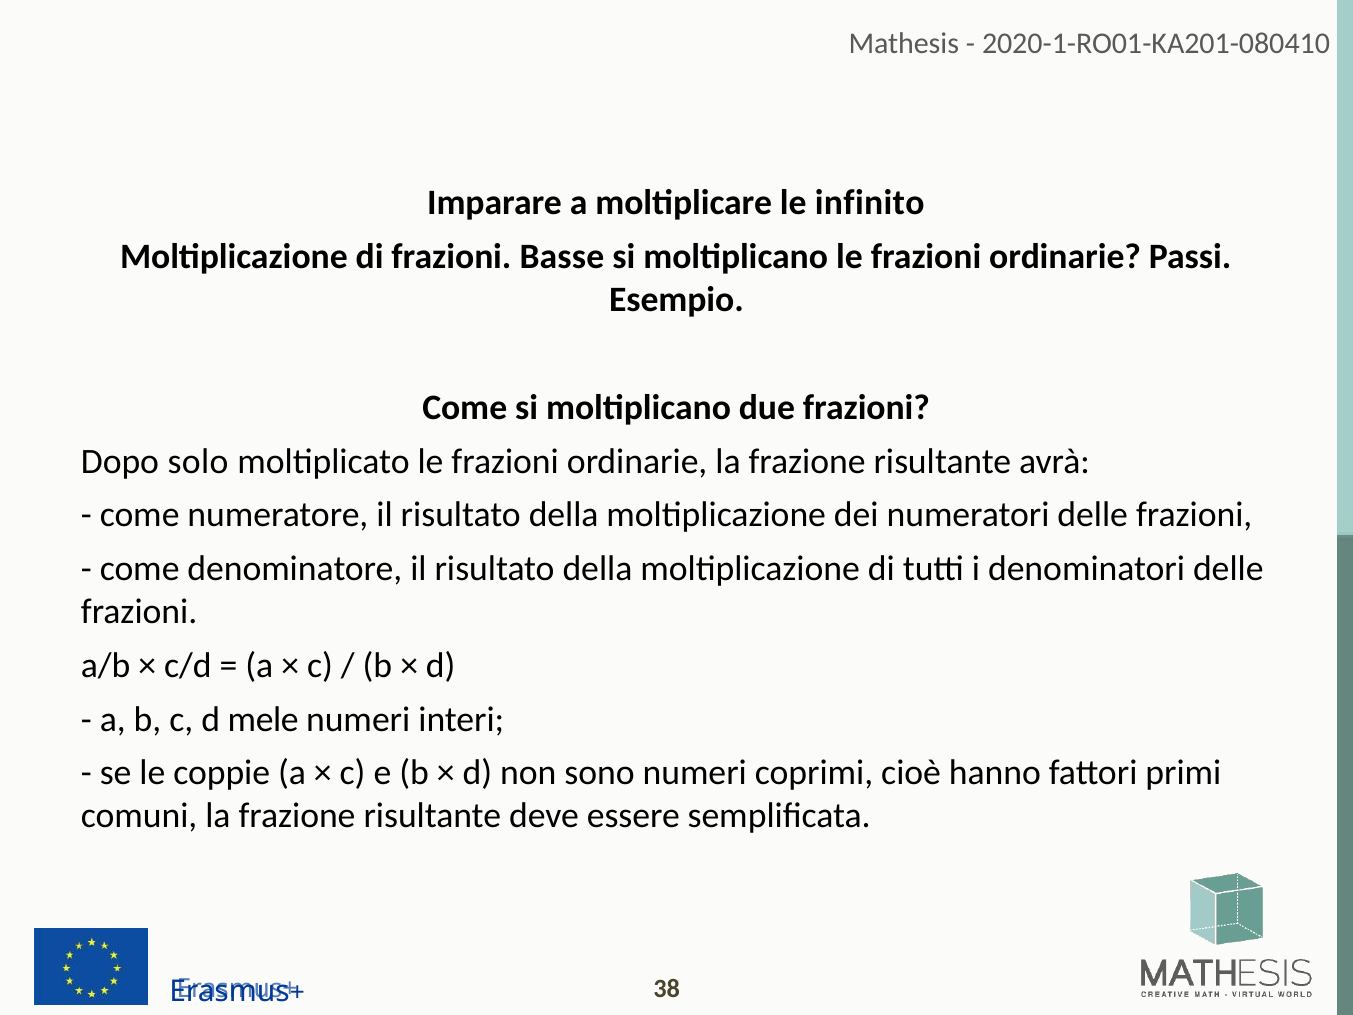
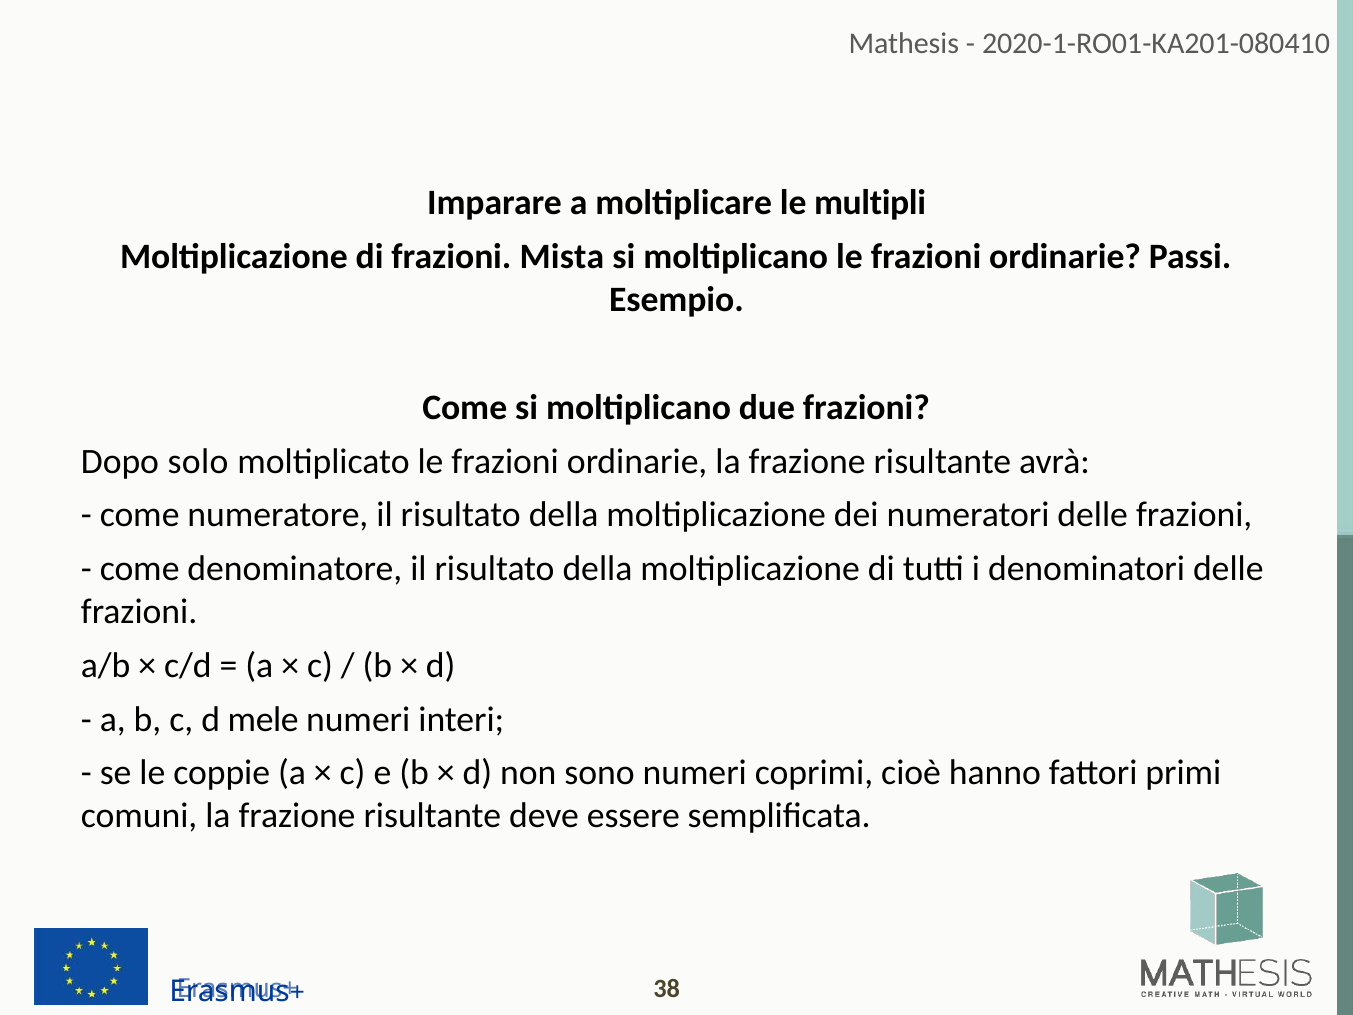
infinito: infinito -> multipli (870, 203)
Basse: Basse -> Mista (562, 257)
